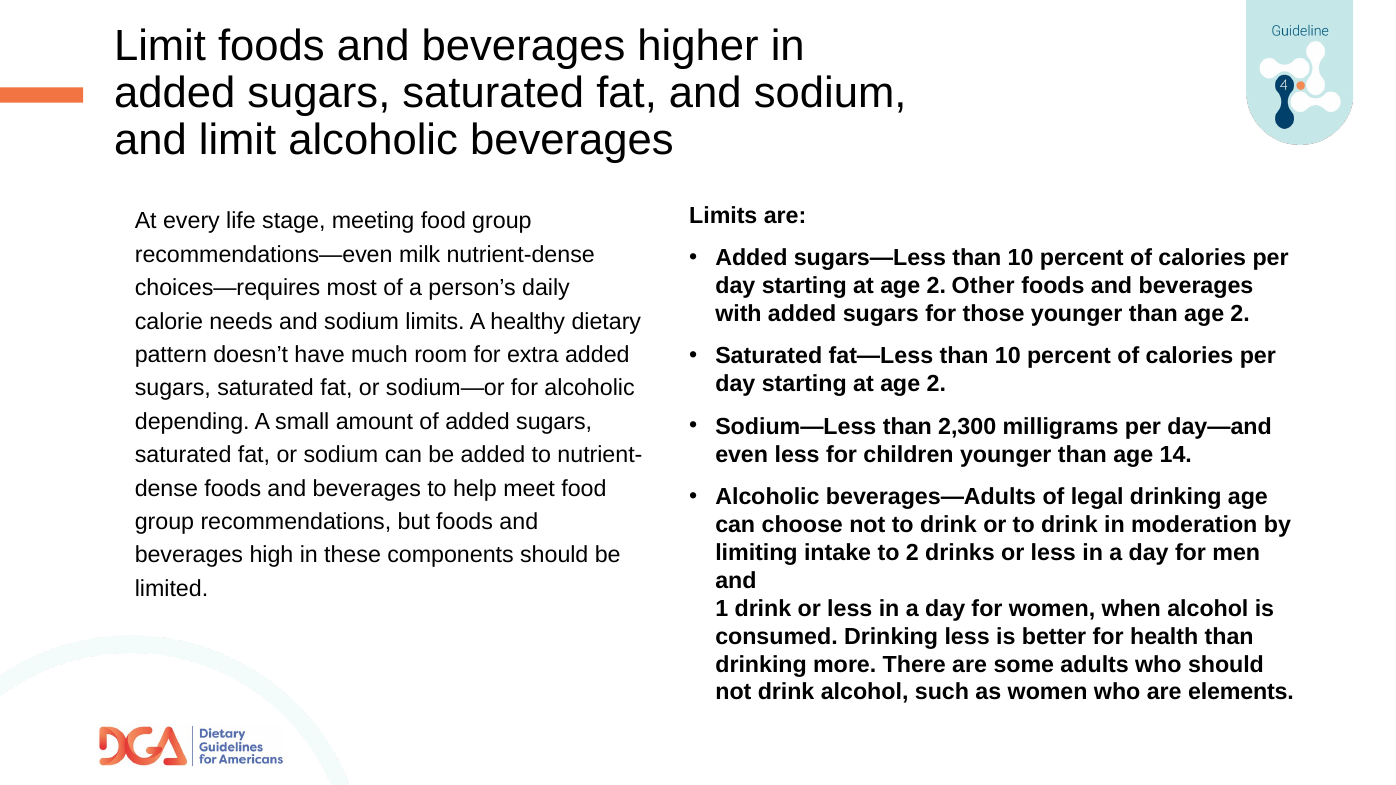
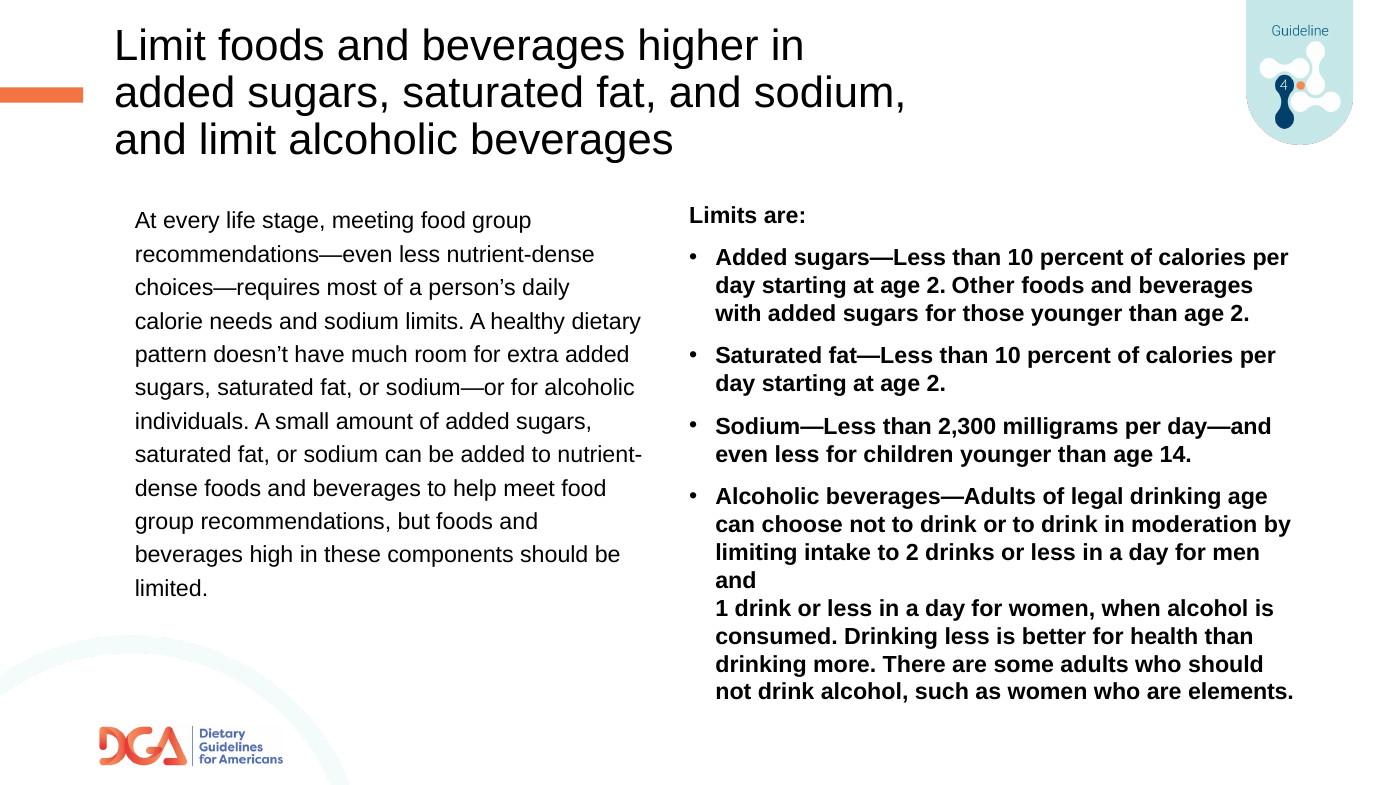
recommendations—even milk: milk -> less (420, 255)
depending: depending -> individuals (192, 422)
